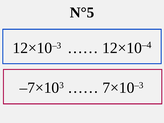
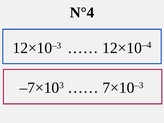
N°5: N°5 -> N°4 (82, 12)
